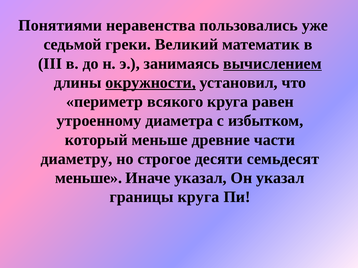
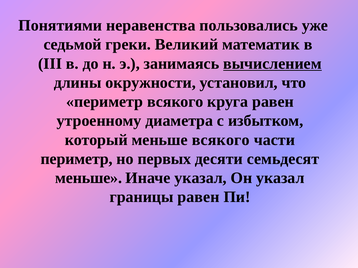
окружности underline: present -> none (151, 83)
меньше древние: древние -> всякого (221, 140)
диаметру: диаметру -> периметр (77, 159)
строгое: строгое -> первых (164, 159)
границы круга: круга -> равен (198, 197)
